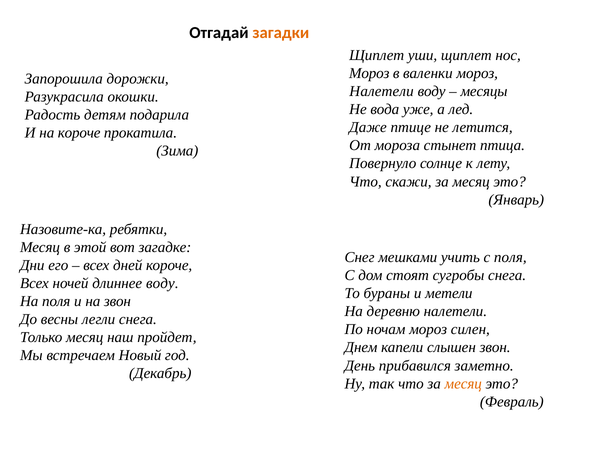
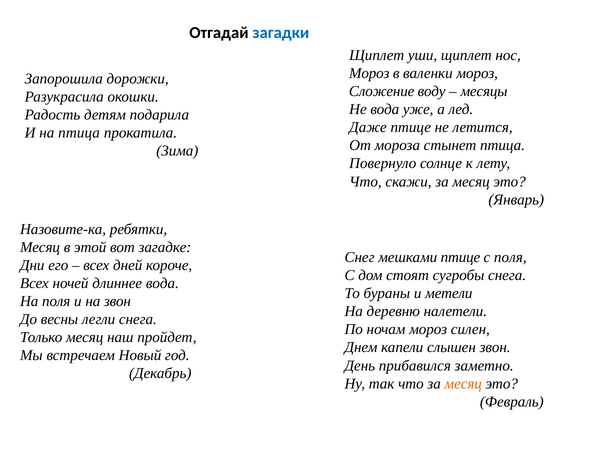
загадки colour: orange -> blue (281, 33)
Налетели: Налетели -> Сложение (382, 91)
на короче: короче -> птица (79, 133)
мешками учить: учить -> птице (460, 258)
длиннее воду: воду -> вода (162, 284)
